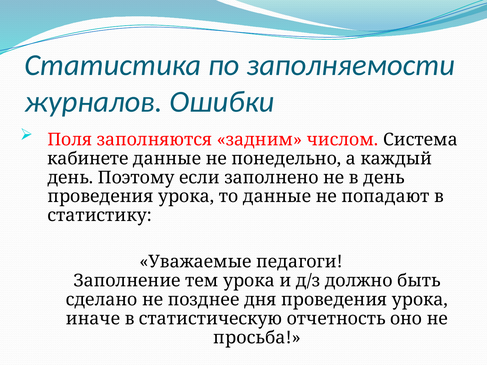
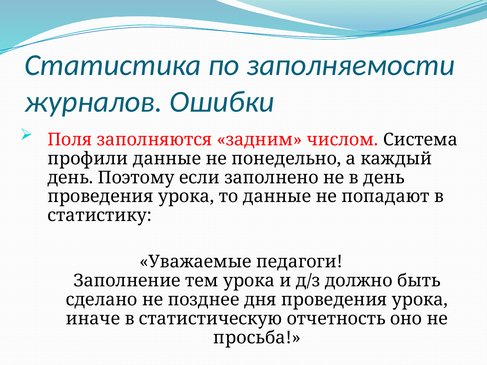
кабинете: кабинете -> профили (88, 159)
